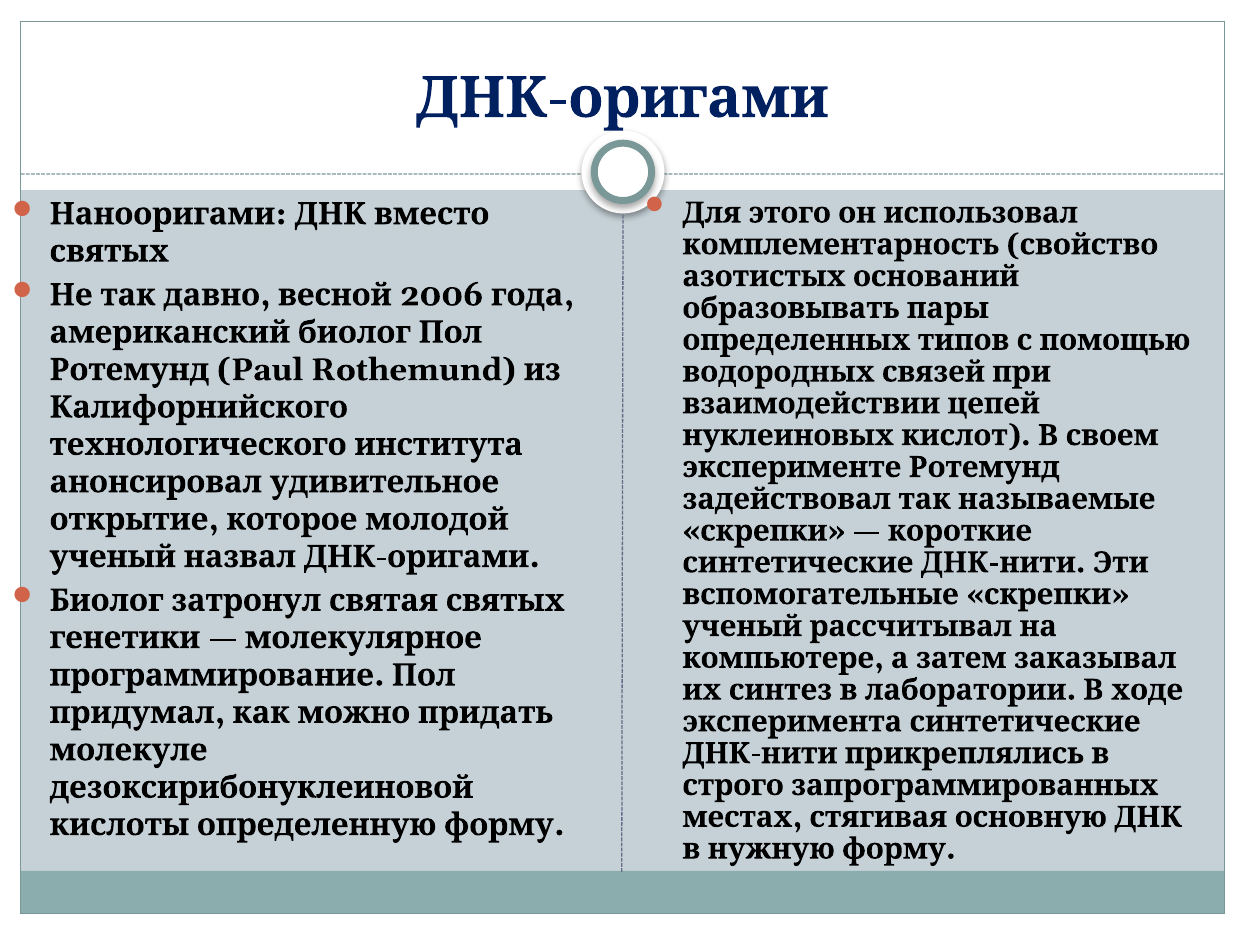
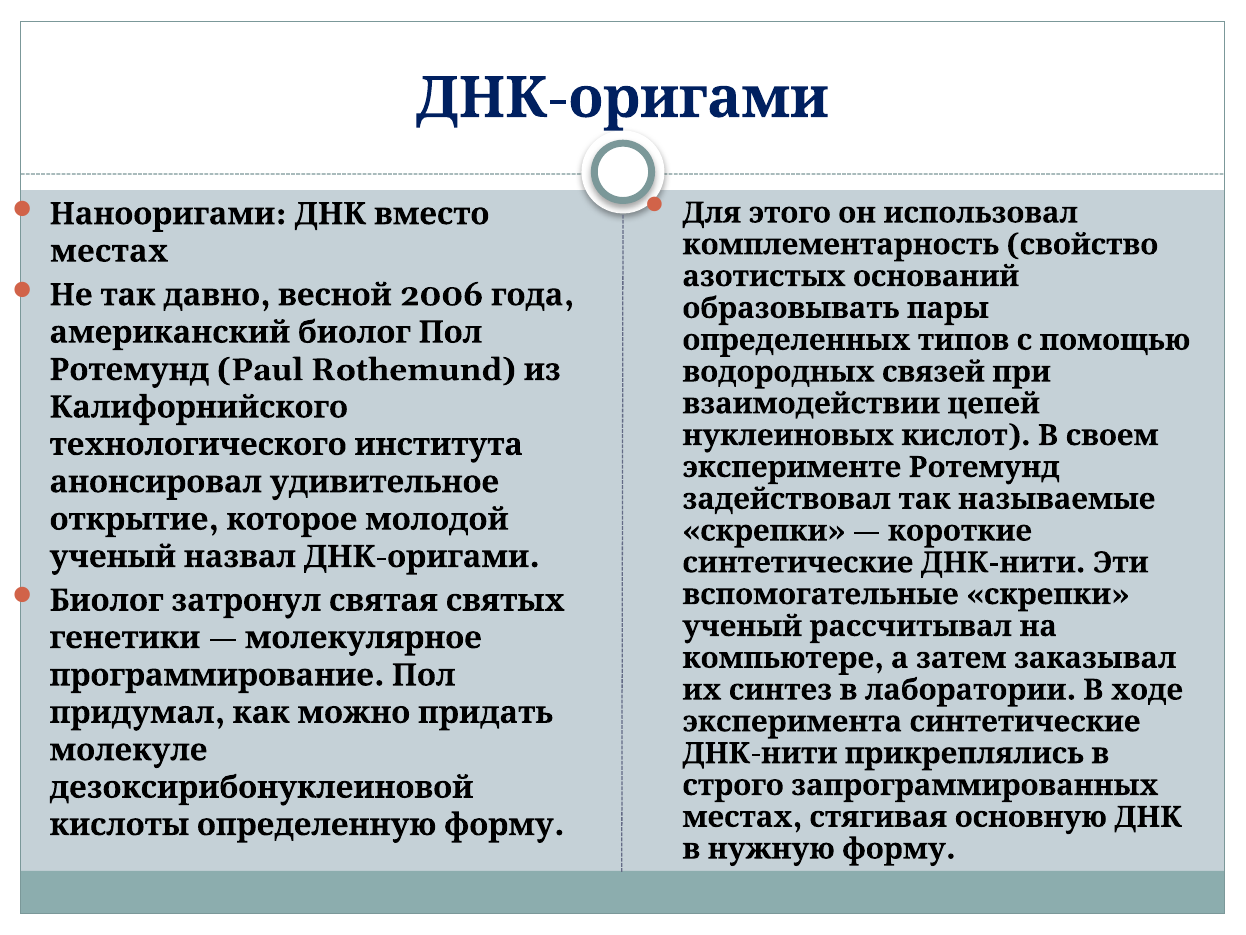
святых: святых -> местах (109, 251)
